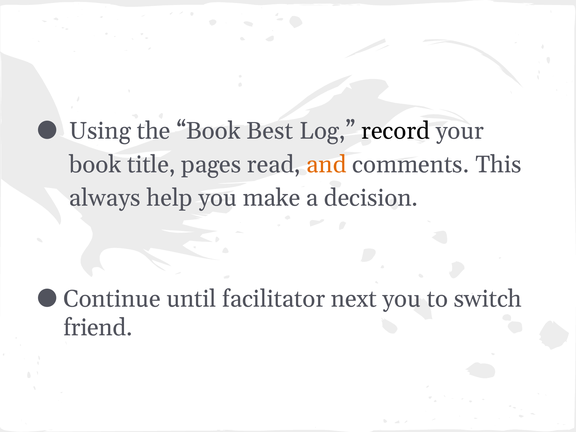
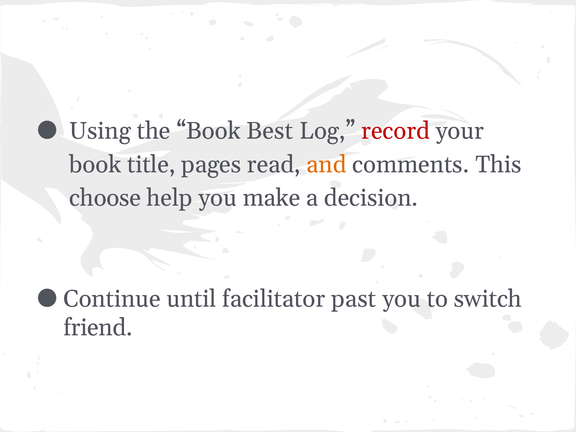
record colour: black -> red (396, 131)
always: always -> choose (105, 198)
next: next -> past (354, 299)
